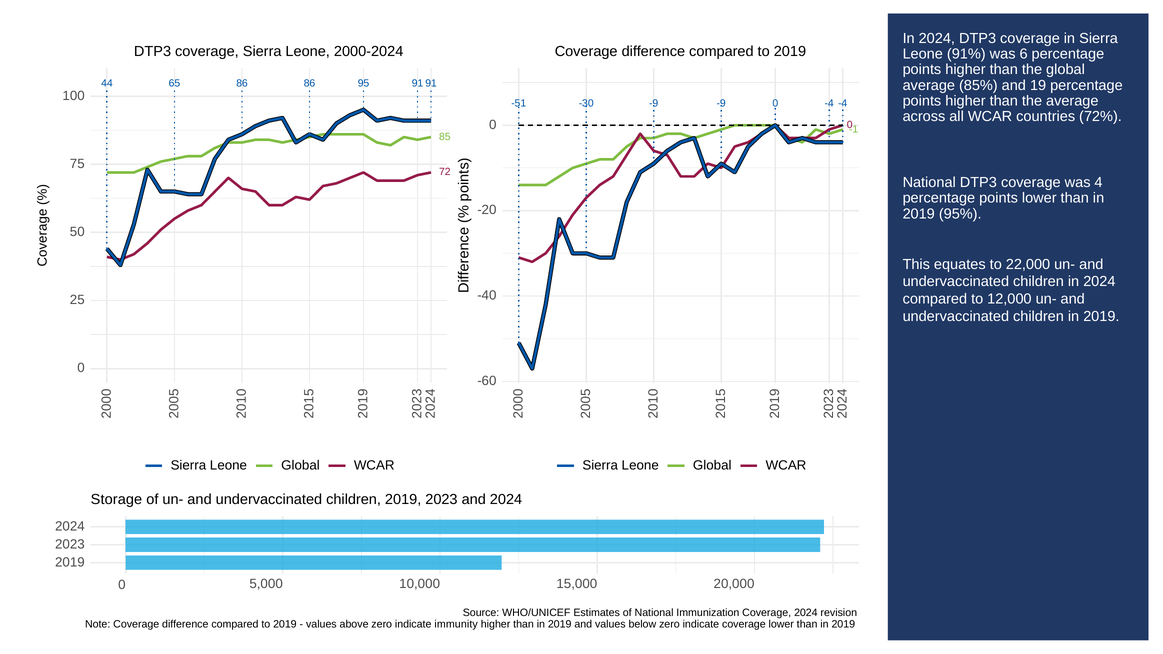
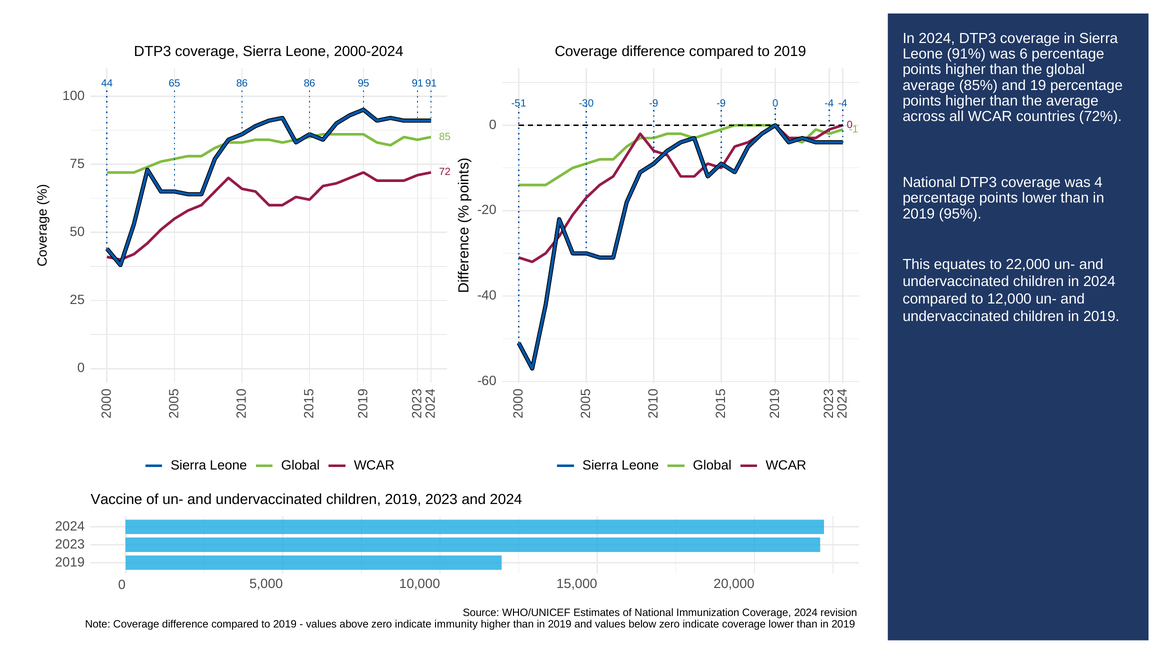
Storage: Storage -> Vaccine (117, 500)
